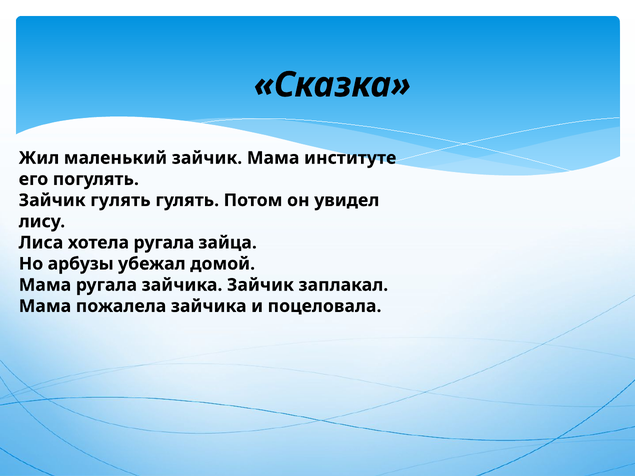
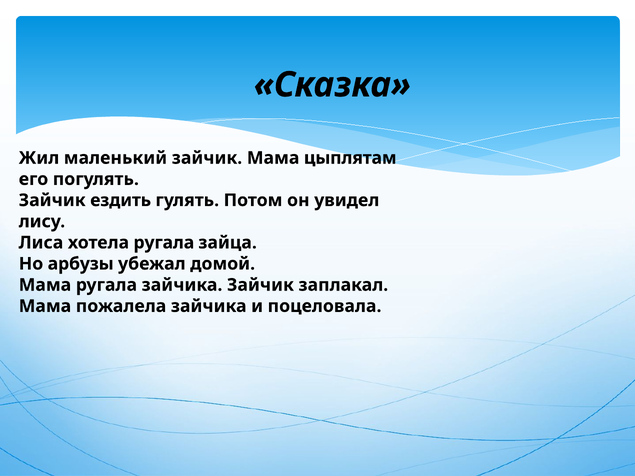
институте: институте -> цыплятам (350, 158)
Зайчик гулять: гулять -> ездить (121, 200)
